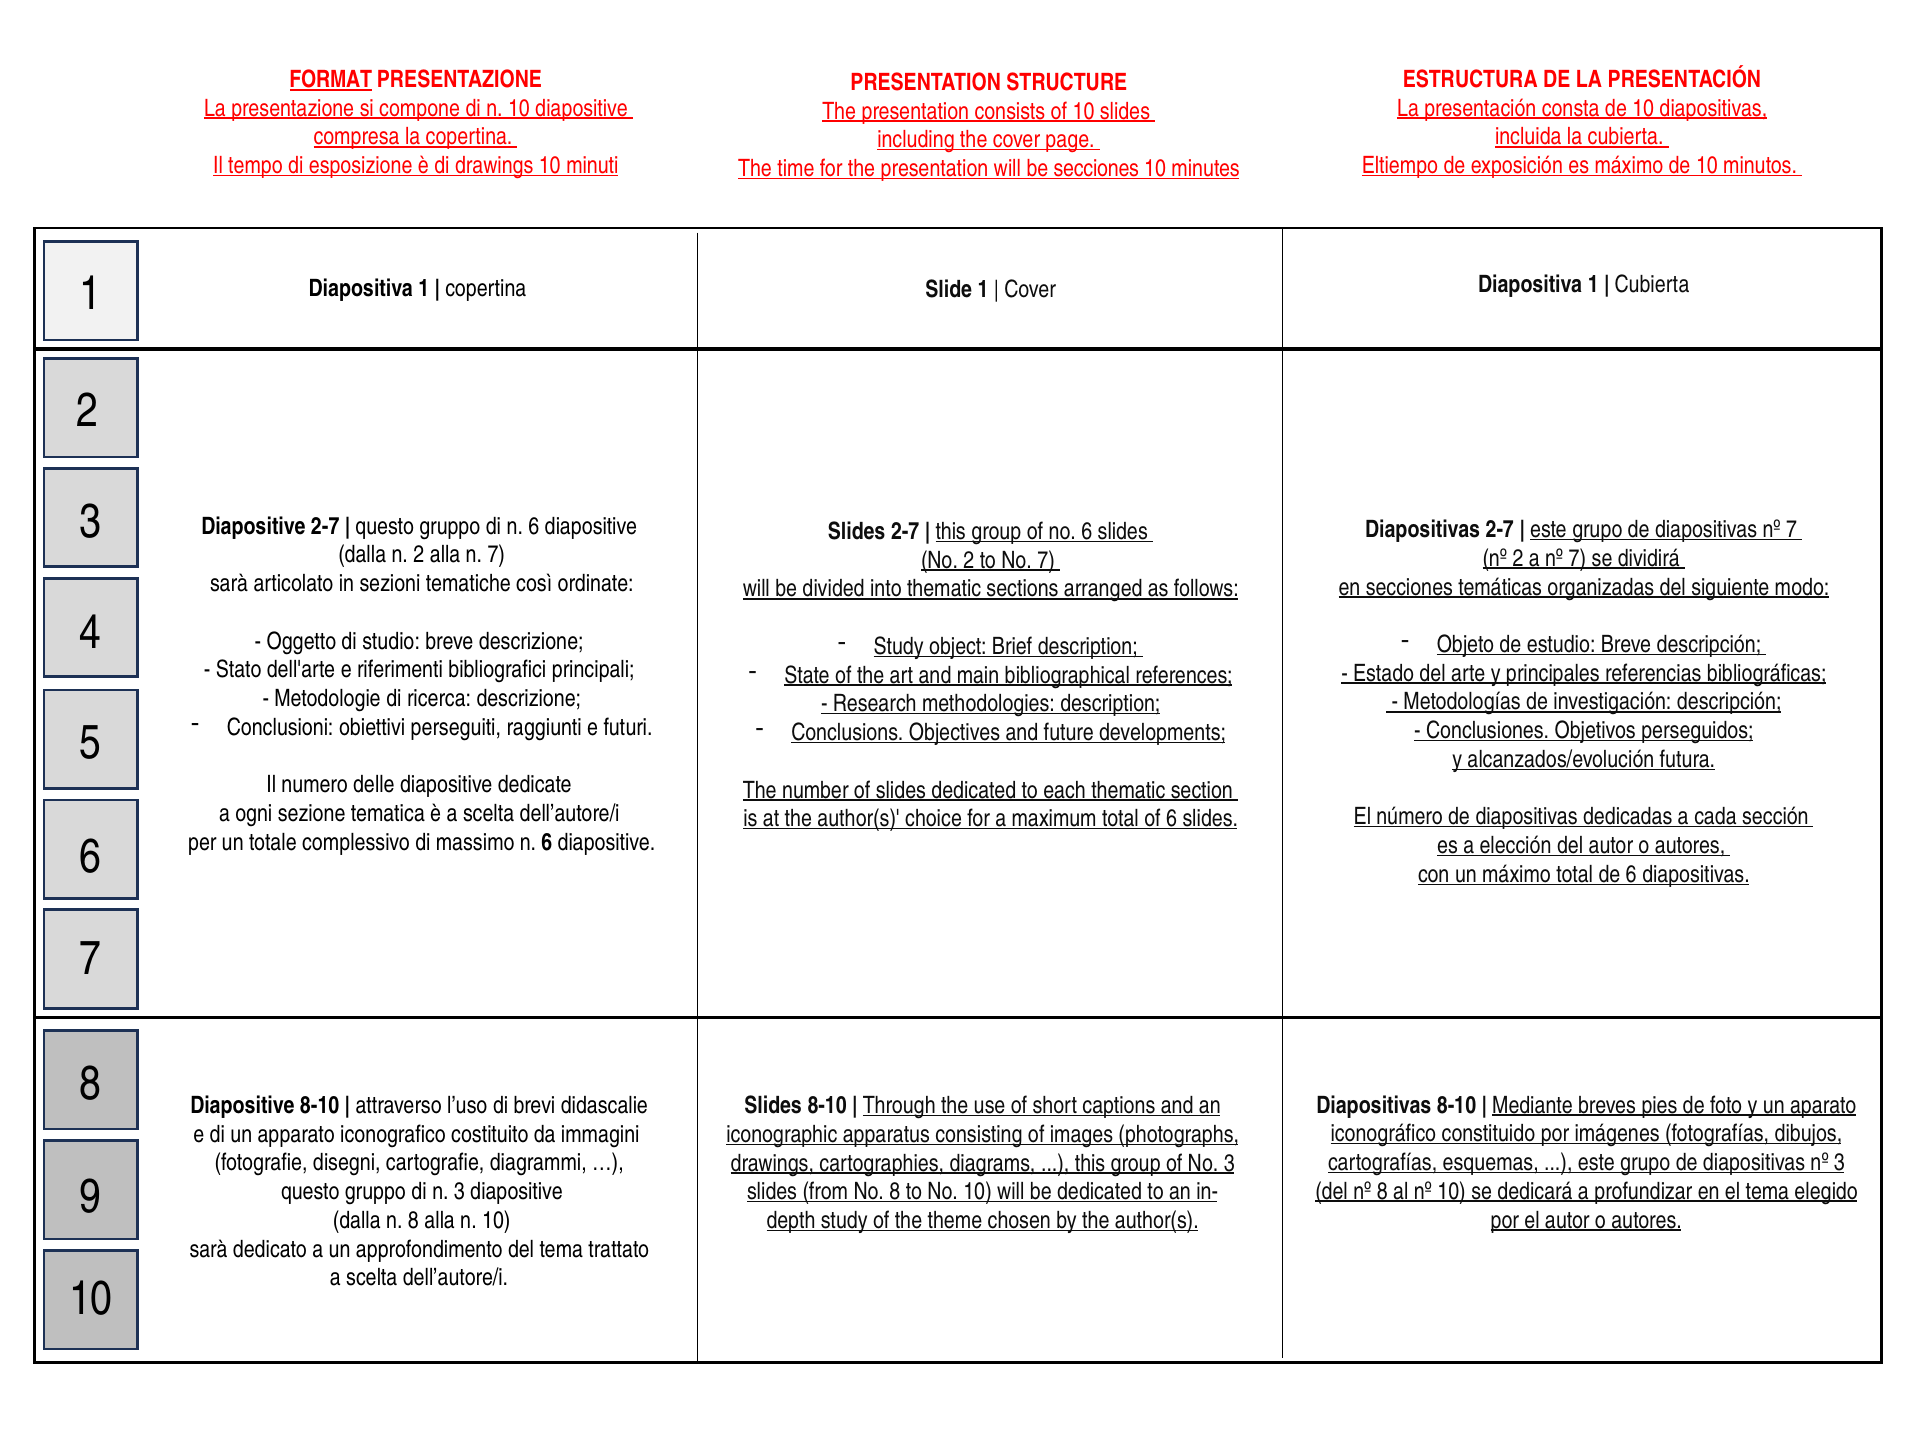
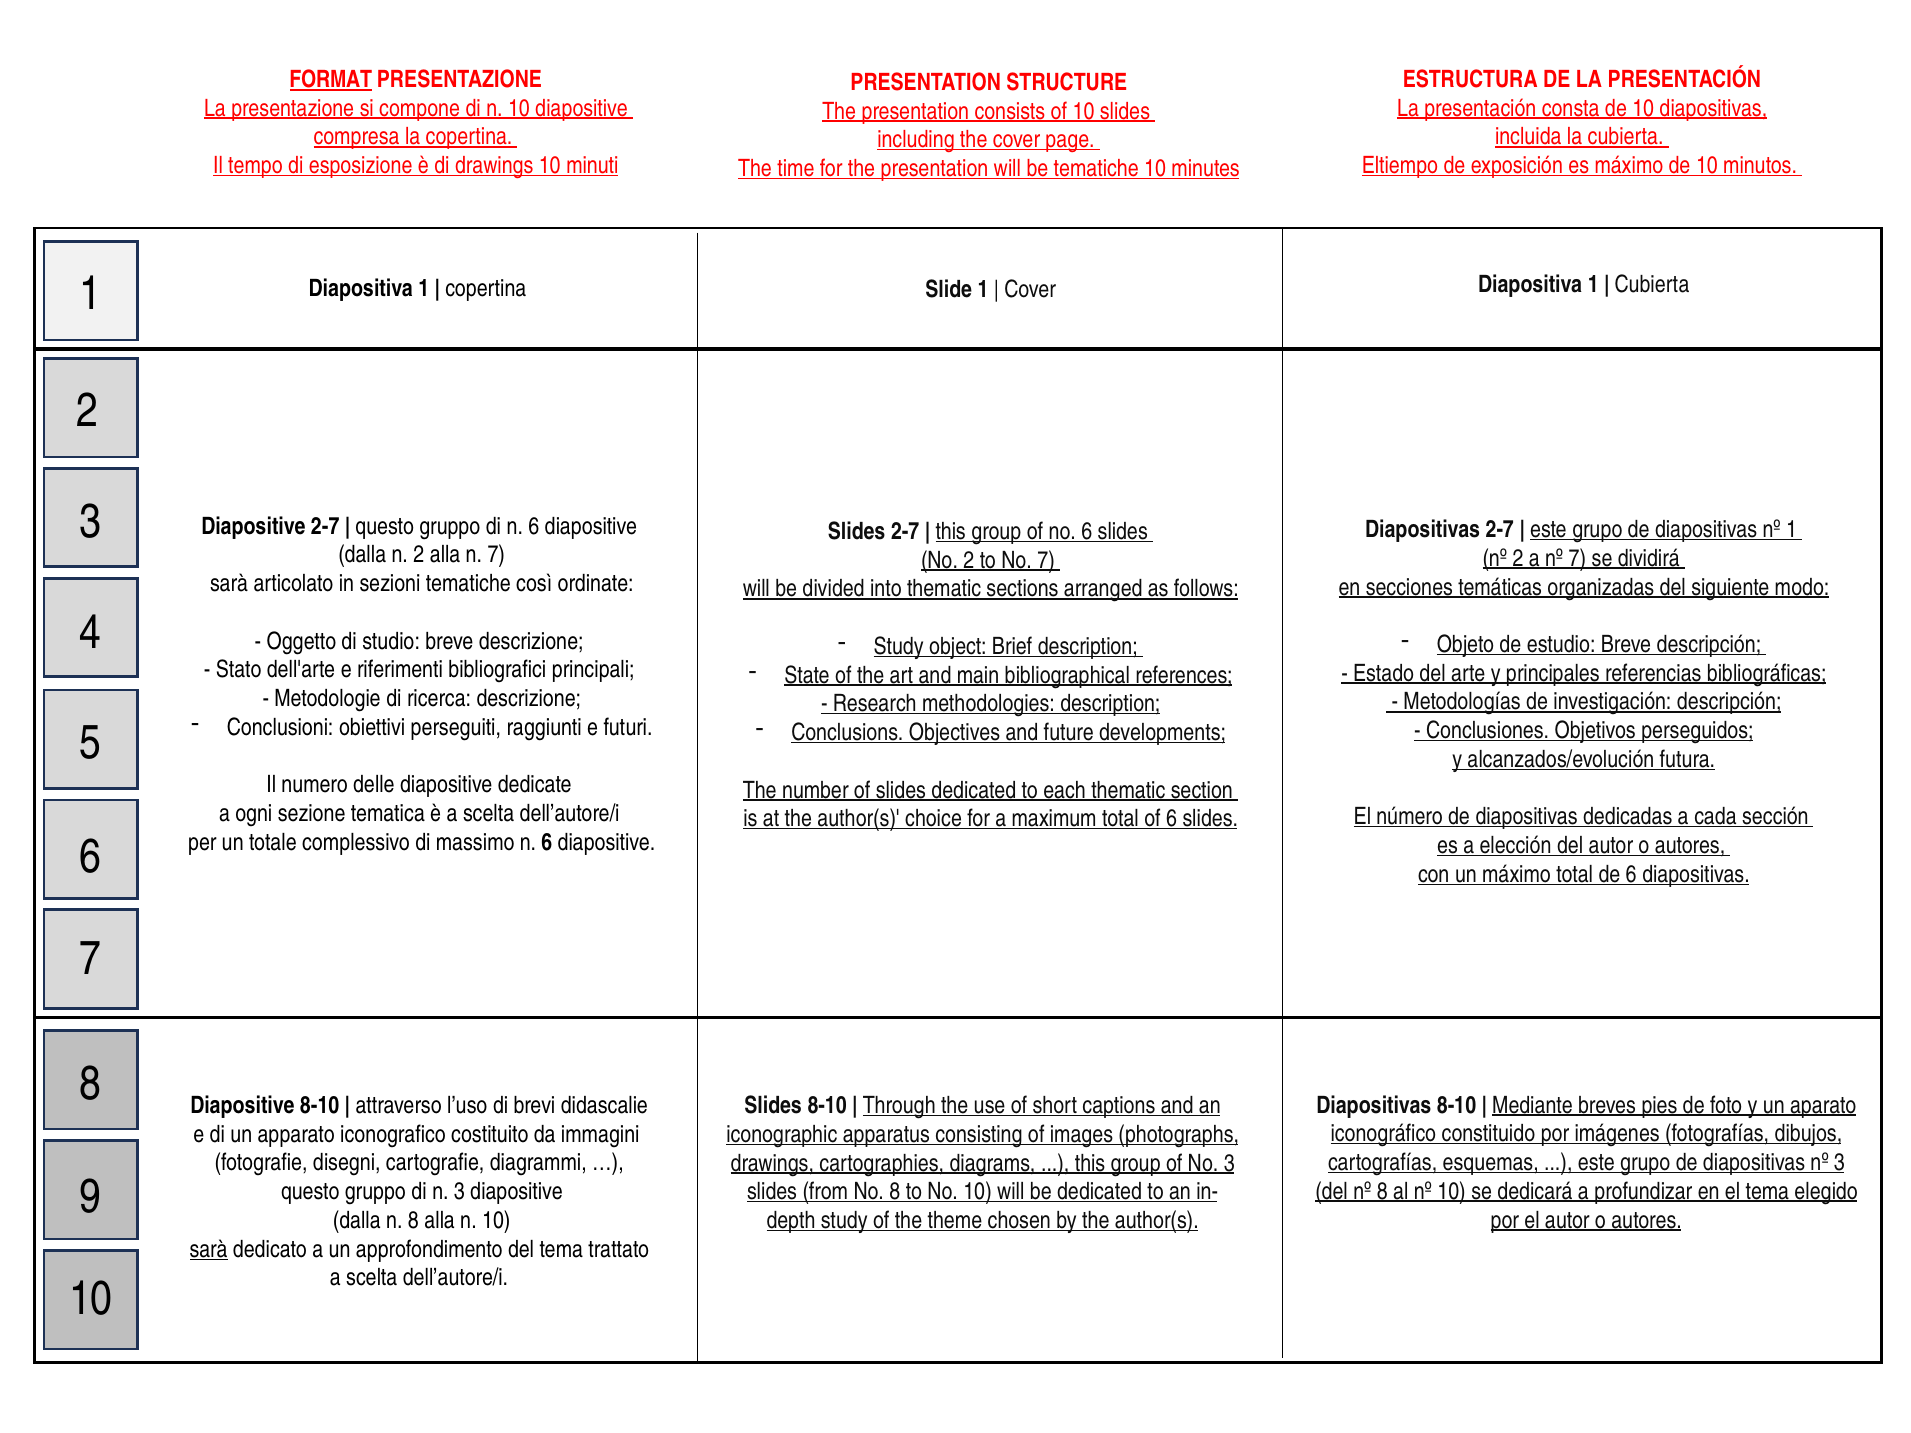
be secciones: secciones -> tematiche (1096, 169)
diapositivas nº 7: 7 -> 1 (1792, 530)
sarà underline: none -> present (209, 1250)
